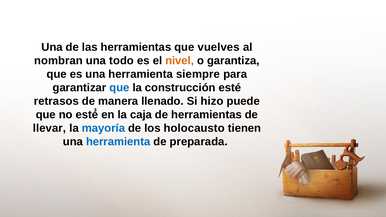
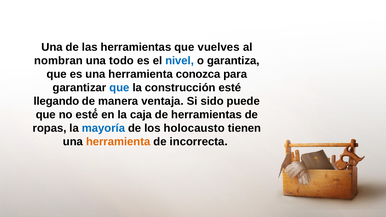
nivel colour: orange -> blue (180, 61)
siempre: siempre -> conozca (198, 74)
retrasos: retrasos -> llegando (56, 101)
llenado: llenado -> ventaja (162, 101)
hizo: hizo -> sido (212, 101)
llevar: llevar -> ropas (50, 128)
herramienta colour: blue -> orange (118, 142)
preparada: preparada -> incorrecta (199, 142)
